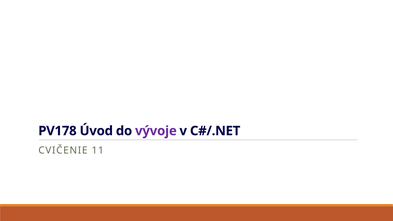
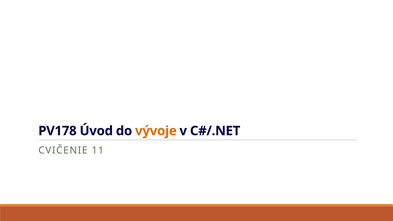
vývoje colour: purple -> orange (156, 131)
